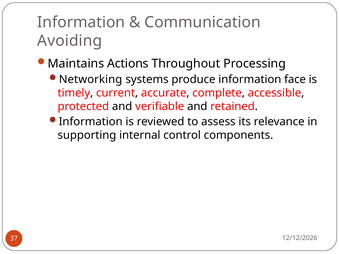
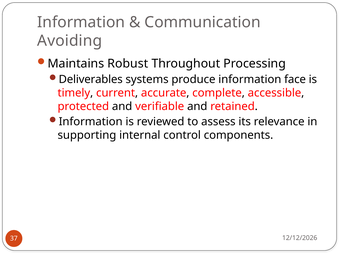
Actions: Actions -> Robust (128, 64)
Networking: Networking -> Deliverables (91, 79)
